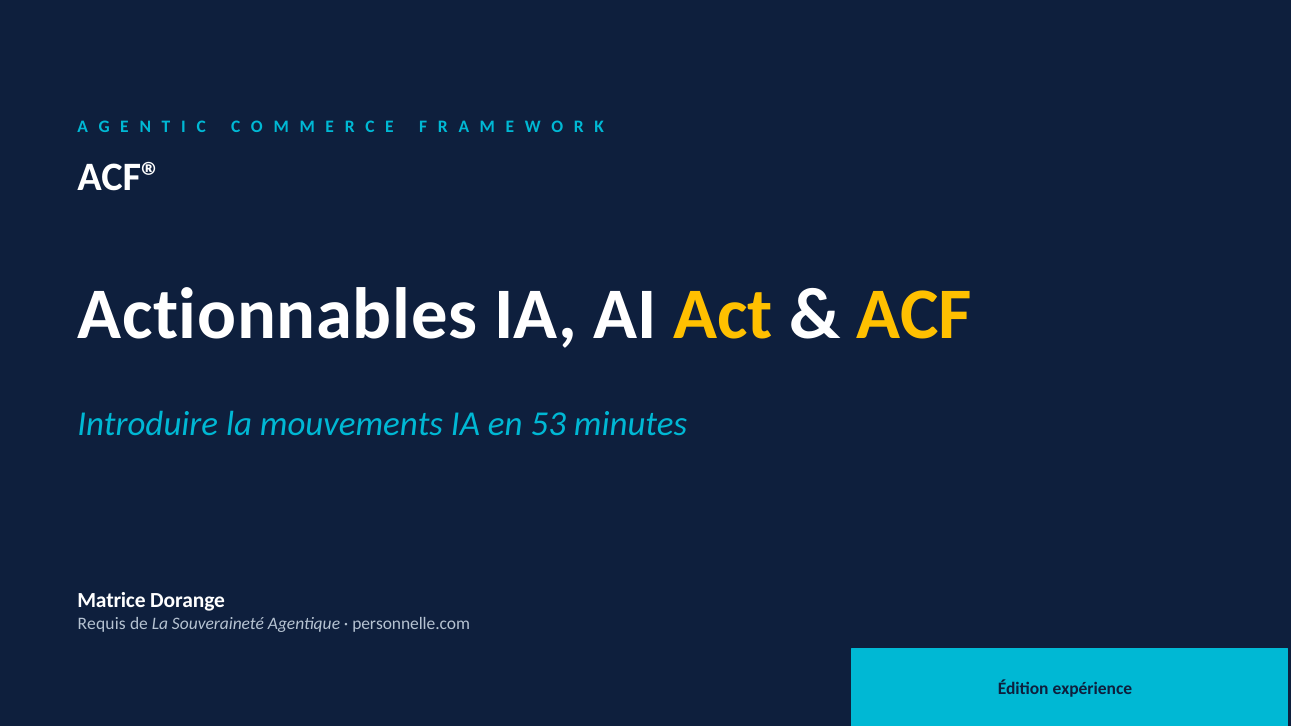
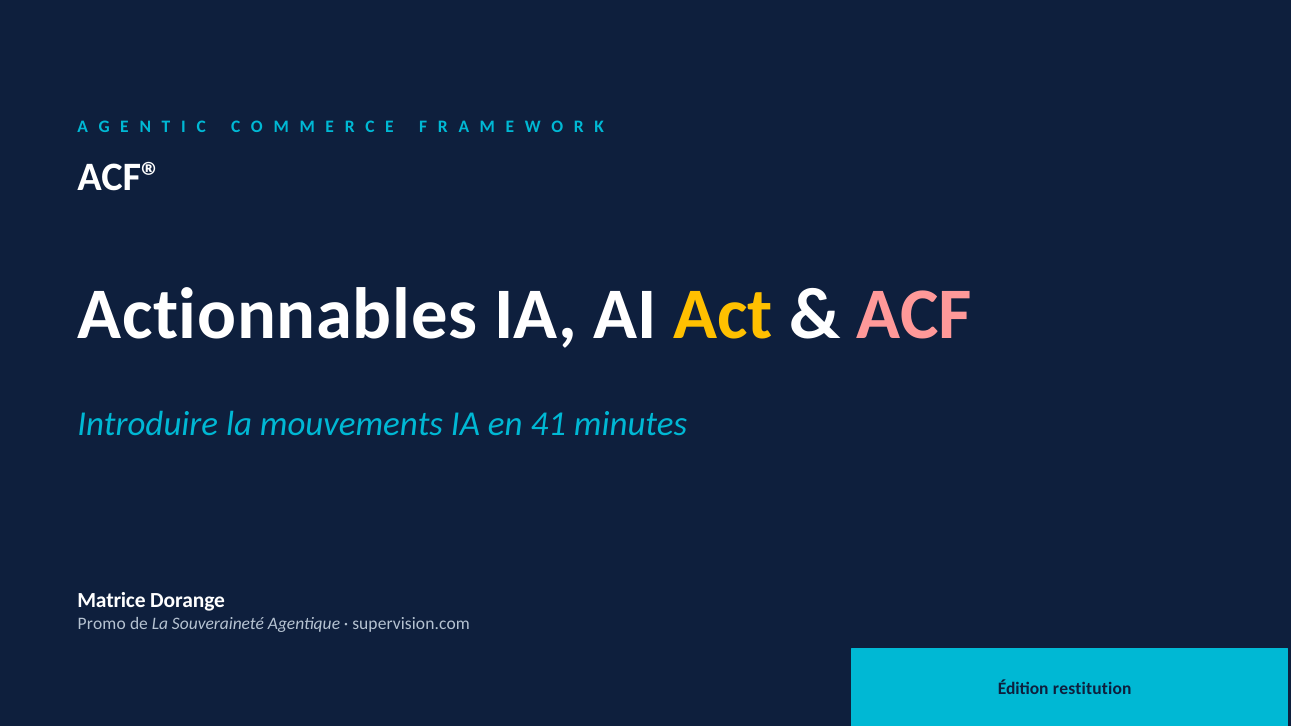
ACF colour: yellow -> pink (914, 315)
53: 53 -> 41 (548, 424)
Requis: Requis -> Promo (102, 624)
personnelle.com: personnelle.com -> supervision.com (411, 624)
expérience: expérience -> restitution (1092, 689)
